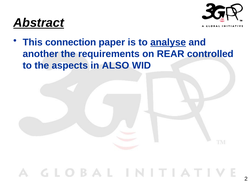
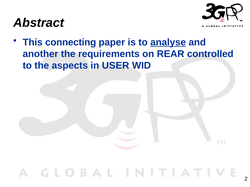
Abstract underline: present -> none (39, 23)
connection: connection -> connecting (71, 42)
ALSO: ALSO -> USER (116, 66)
